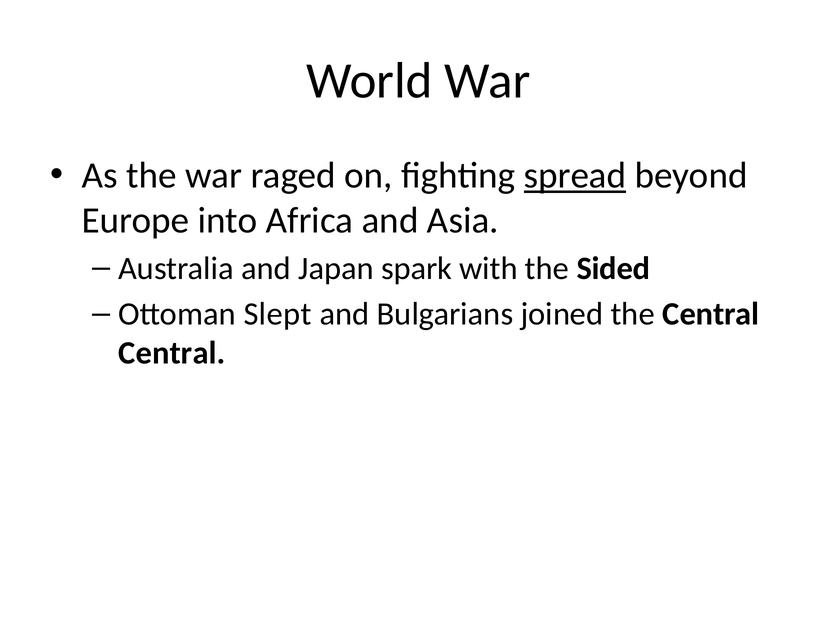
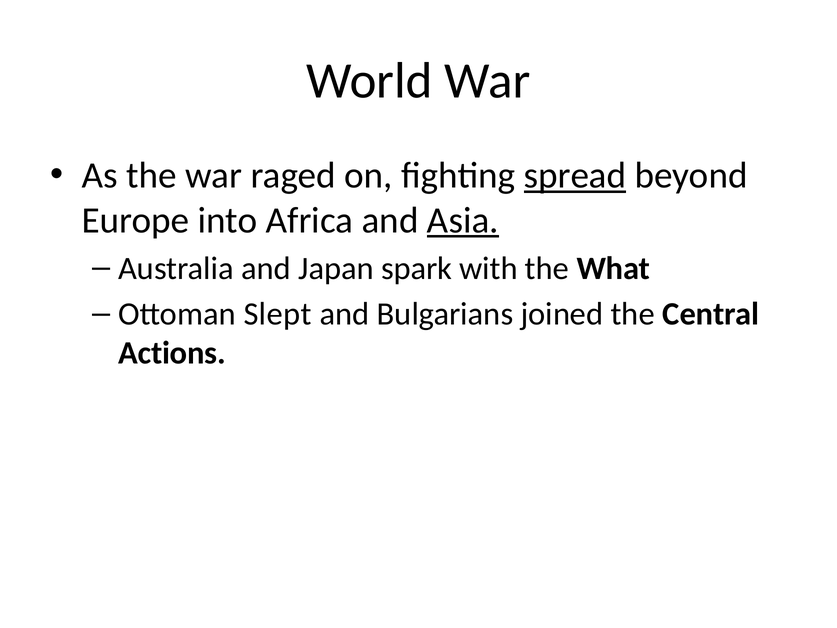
Asia underline: none -> present (463, 220)
Sided: Sided -> What (613, 268)
Central: Central -> Actions (172, 353)
